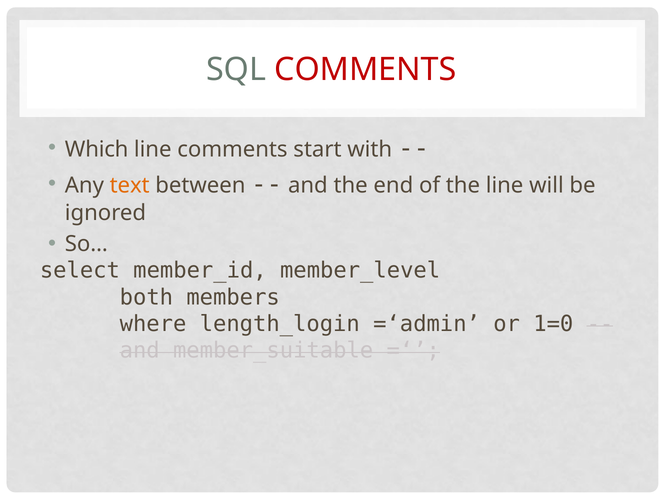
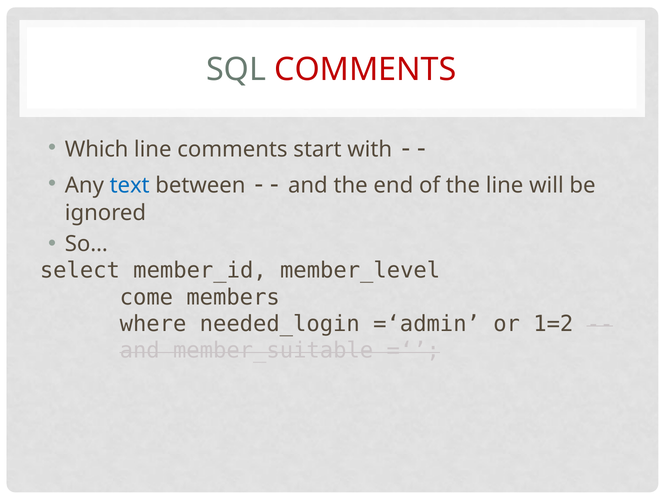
text colour: orange -> blue (130, 186)
both: both -> come (146, 297)
length_login: length_login -> needed_login (280, 324)
1=0: 1=0 -> 1=2 (553, 324)
